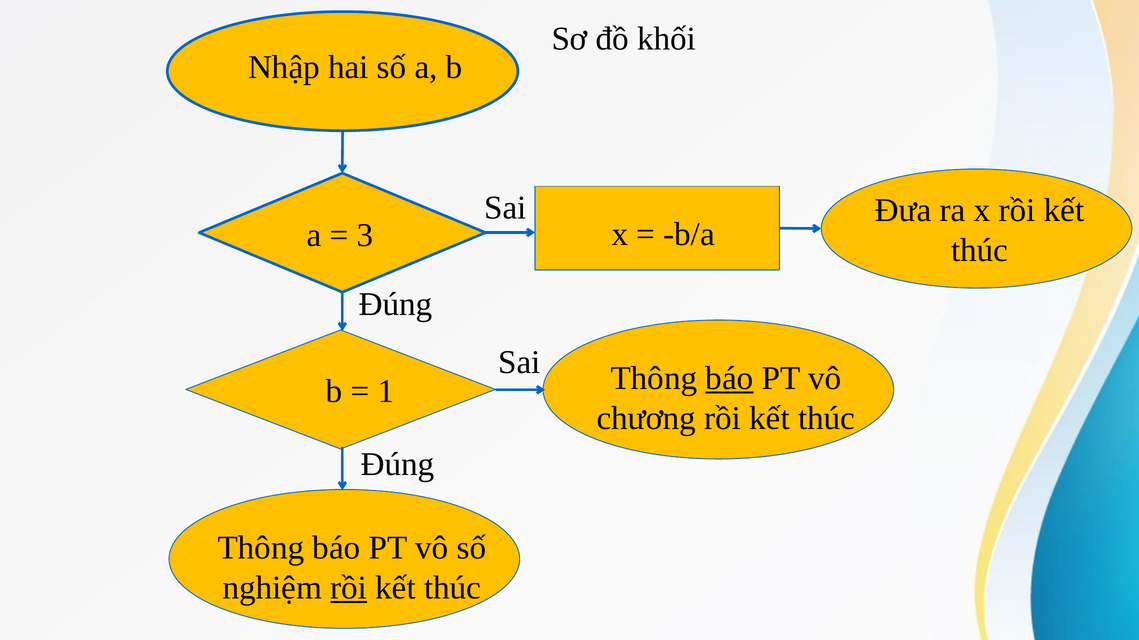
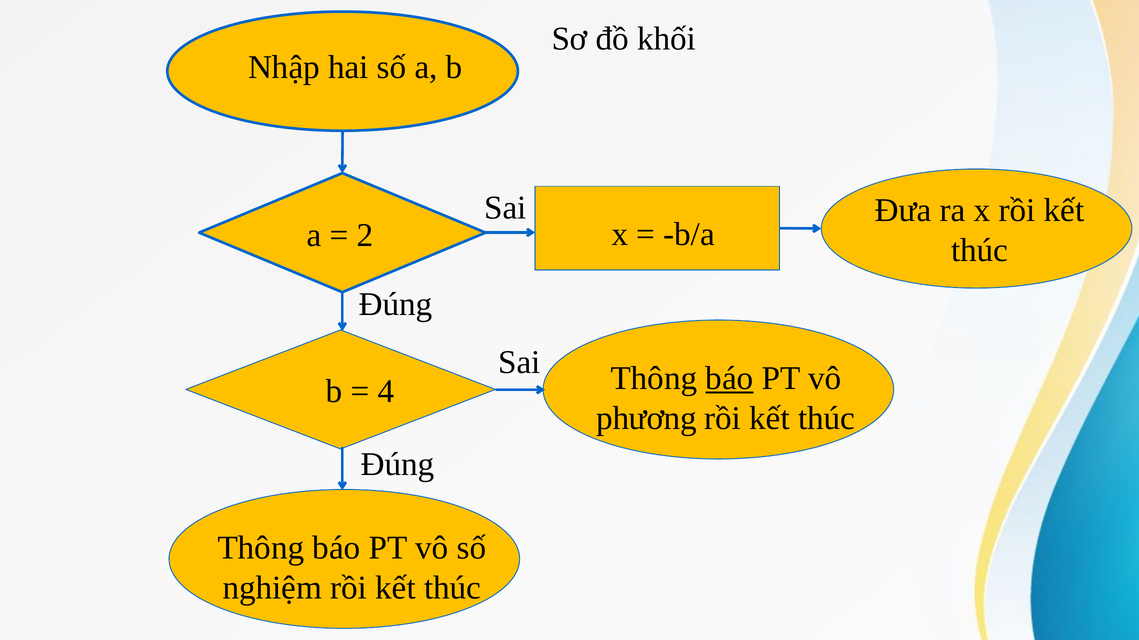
3: 3 -> 2 (365, 235)
1: 1 -> 4 (386, 392)
chương: chương -> phương (646, 419)
rồi underline: present -> none (349, 588)
